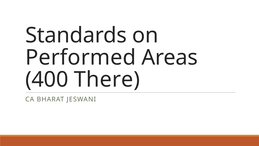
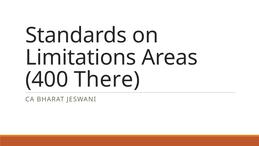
Performed: Performed -> Limitations (81, 57)
